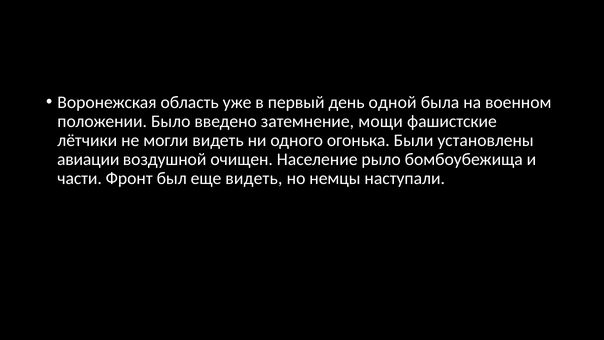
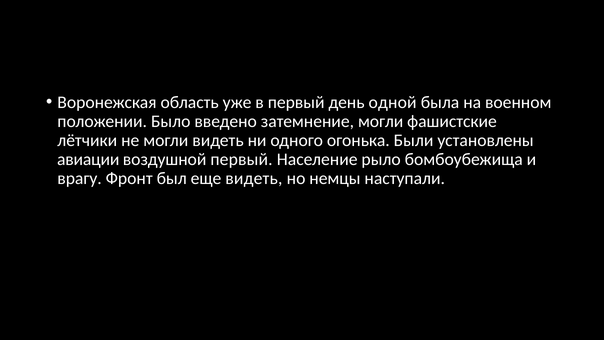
затемнение мощи: мощи -> могли (381, 121)
воздушной очищен: очищен -> первый (242, 159)
части: части -> врагу (80, 178)
